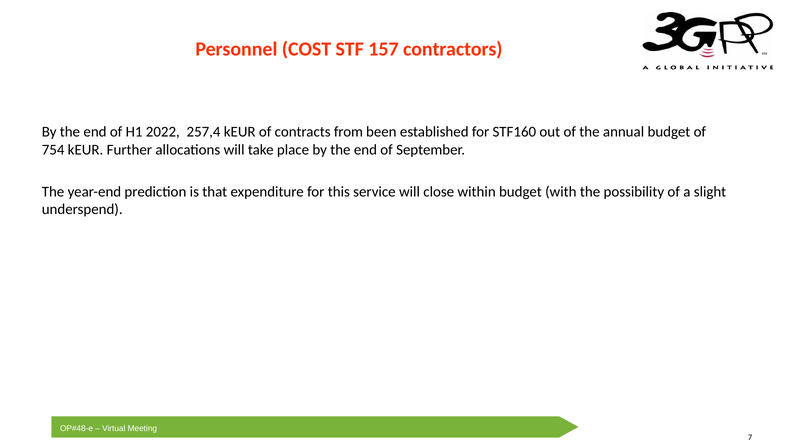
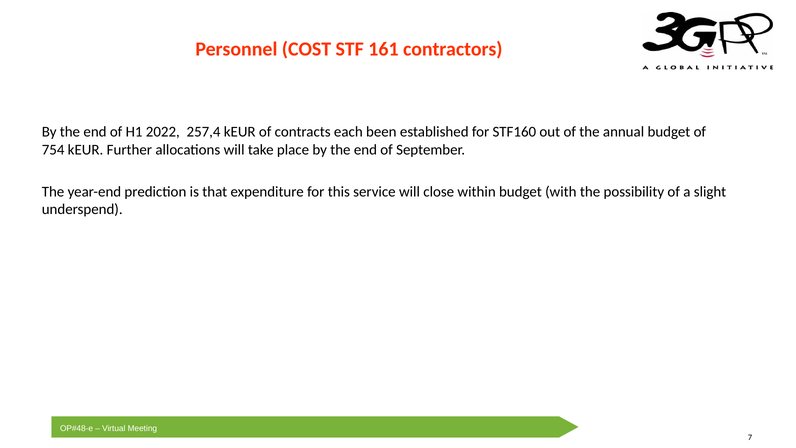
157: 157 -> 161 (383, 49)
from: from -> each (348, 132)
